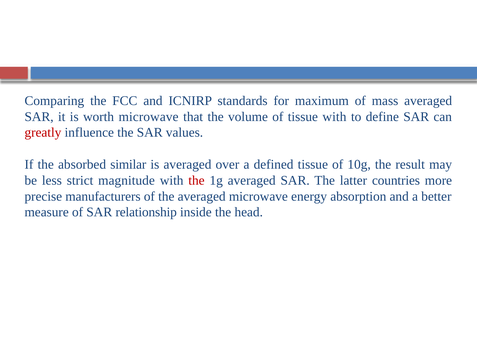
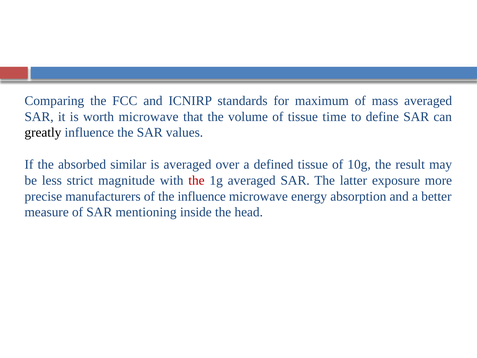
tissue with: with -> time (334, 117)
greatly colour: red -> black (43, 133)
countries: countries -> exposure (396, 180)
the averaged: averaged -> influence (202, 196)
relationship: relationship -> mentioning (146, 212)
